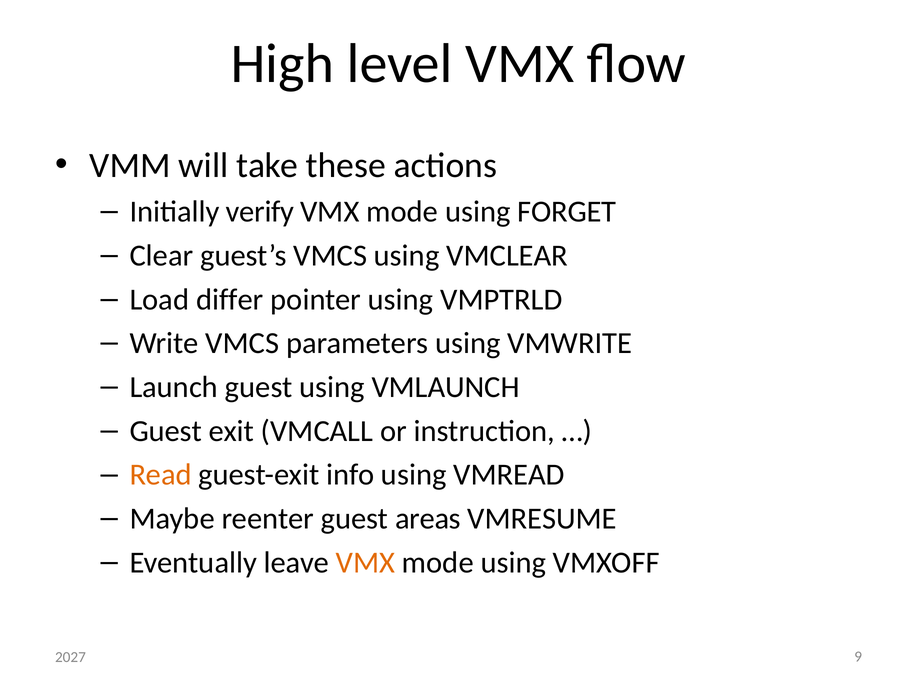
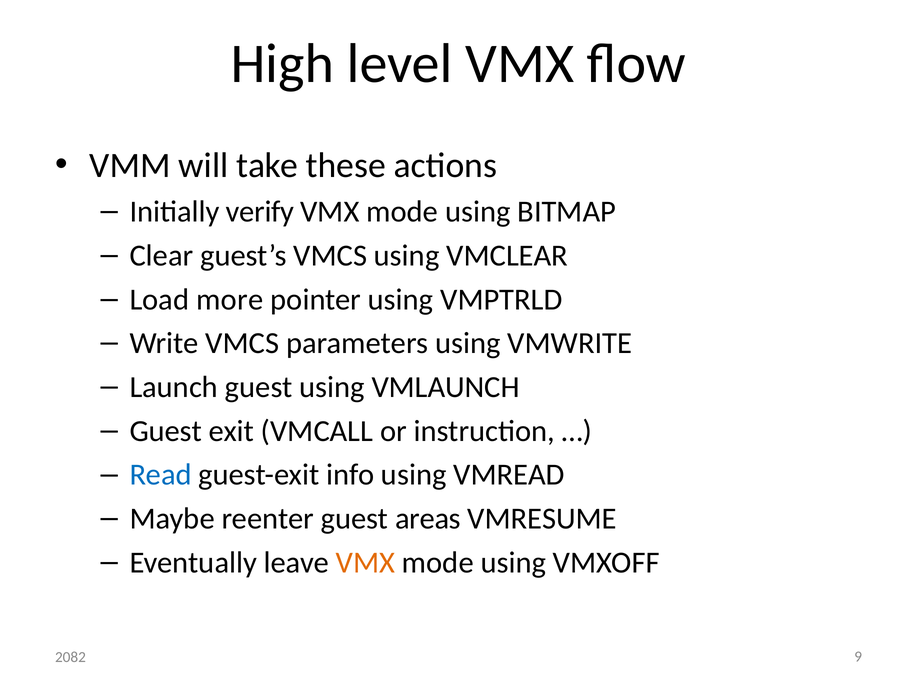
FORGET: FORGET -> BITMAP (567, 212)
differ: differ -> more (230, 299)
Read colour: orange -> blue (161, 475)
2027: 2027 -> 2082 (70, 657)
